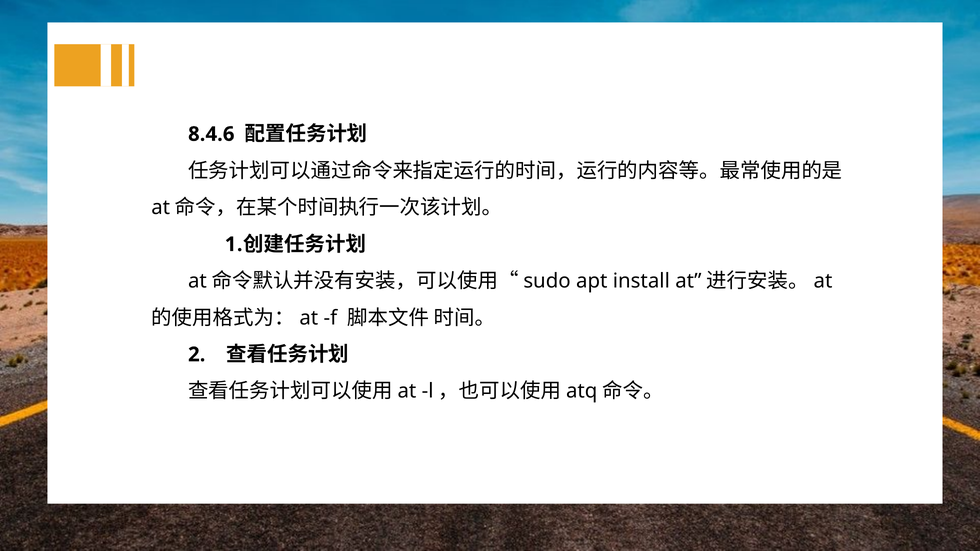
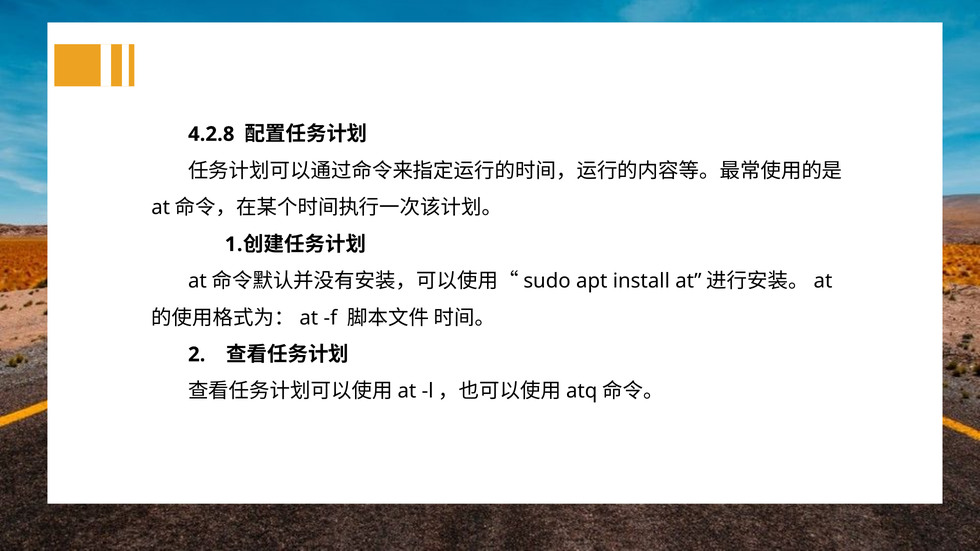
8.4.6: 8.4.6 -> 4.2.8 (211, 134)
